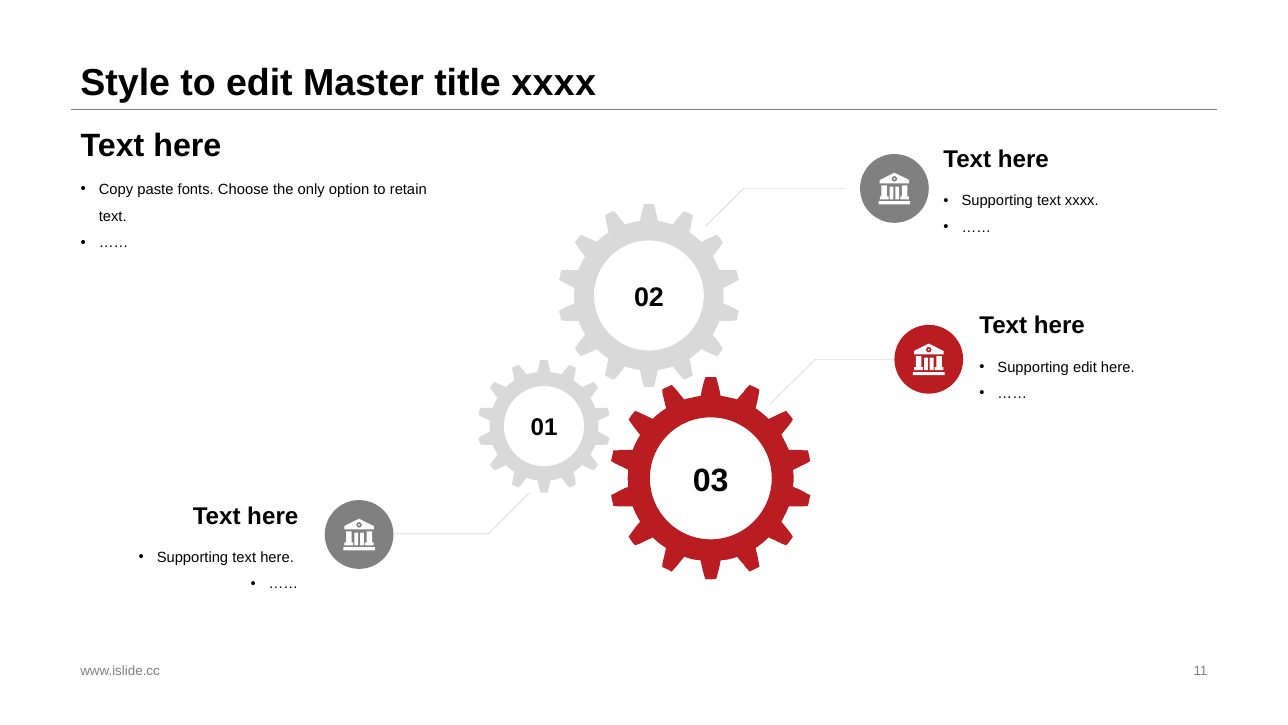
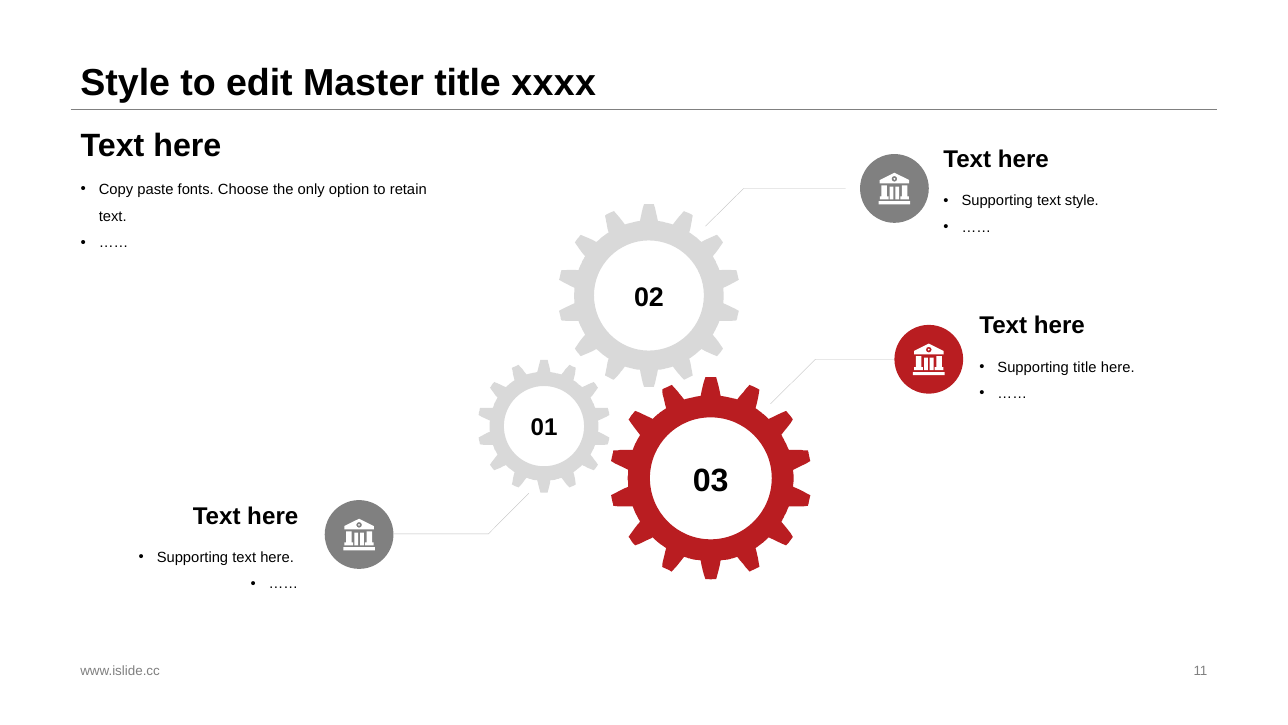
text xxxx: xxxx -> style (1082, 201)
Supporting edit: edit -> title (1085, 367)
